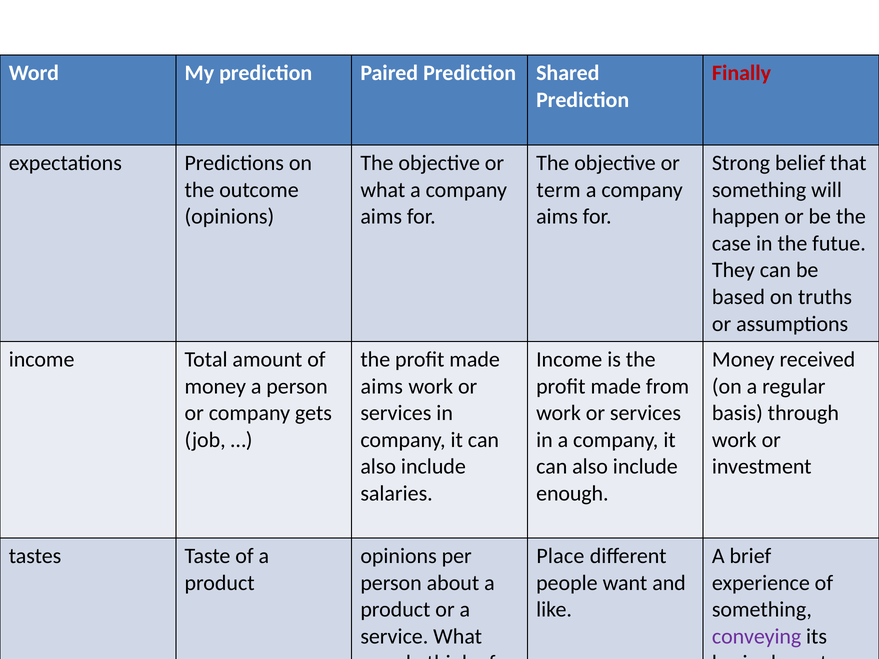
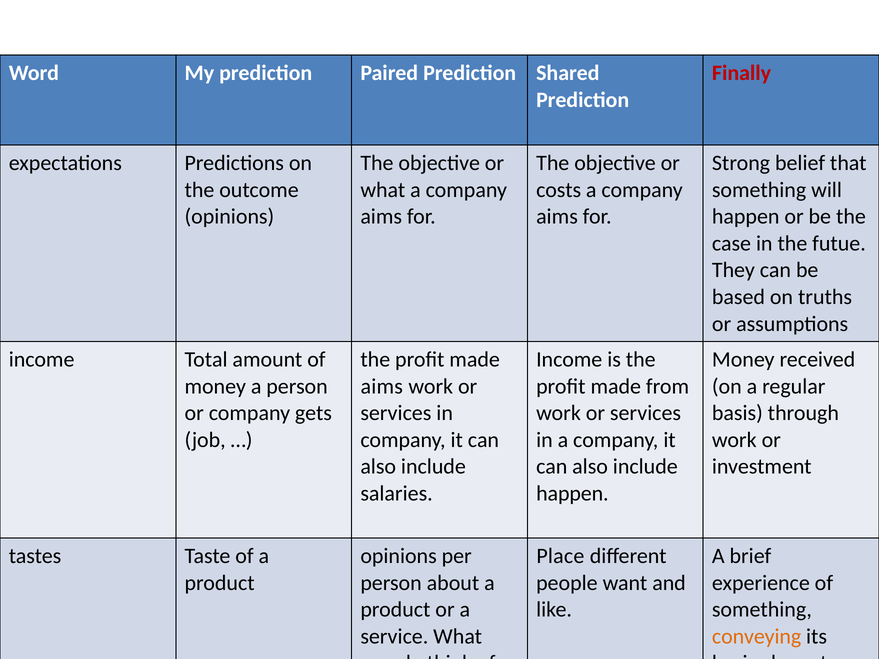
term: term -> costs (559, 190)
enough: enough -> happen (572, 494)
conveying colour: purple -> orange (757, 637)
